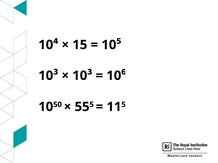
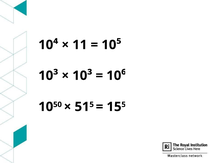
15: 15 -> 11 (80, 45)
55: 55 -> 51 (82, 107)
11: 11 -> 15 (114, 107)
